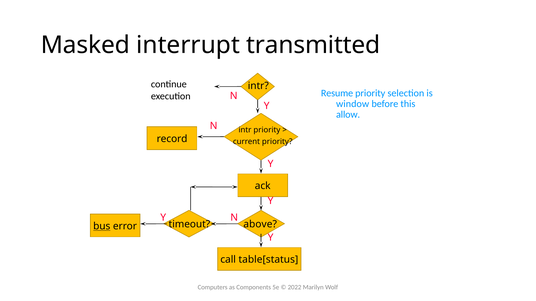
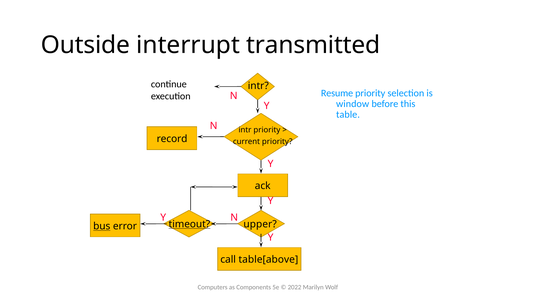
Masked: Masked -> Outside (85, 45)
allow: allow -> table (348, 115)
timeout underline: none -> present (189, 225)
above: above -> upper (260, 225)
table[status: table[status -> table[above (268, 260)
